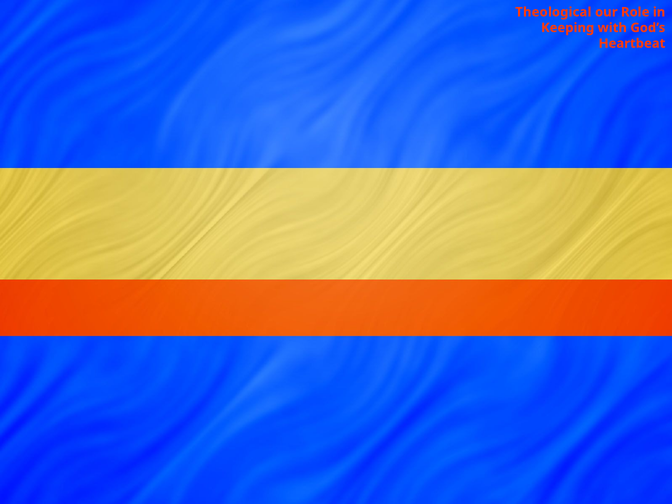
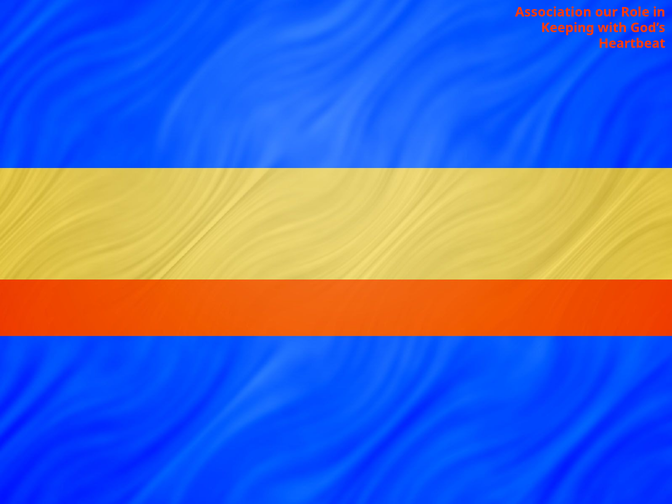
Theological: Theological -> Association (553, 12)
